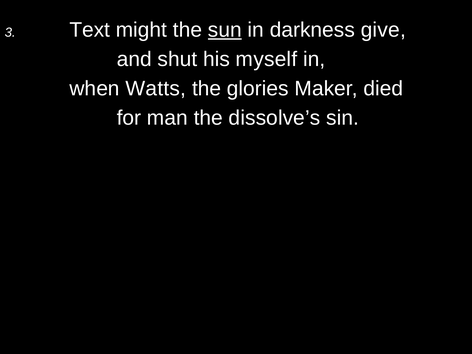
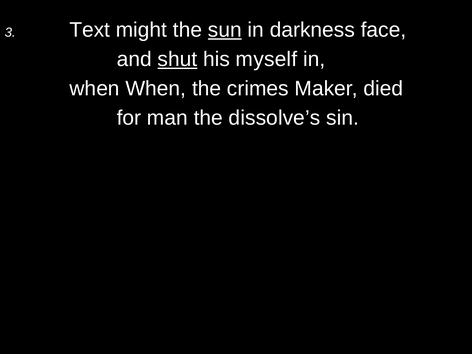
give: give -> face (383, 30)
shut underline: none -> present (177, 59)
when Watts: Watts -> When (156, 89)
glories: glories -> crimes (258, 89)
